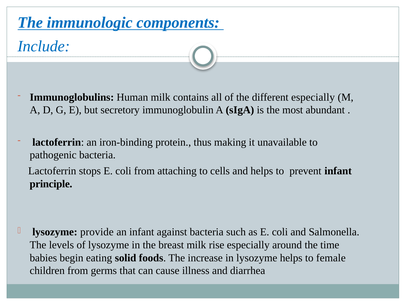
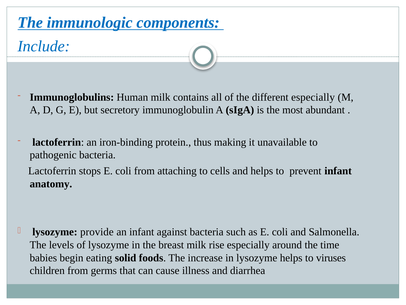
principle: principle -> anatomy (51, 184)
female: female -> viruses (331, 257)
